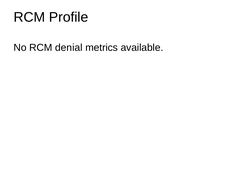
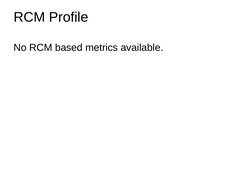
denial: denial -> based (69, 48)
